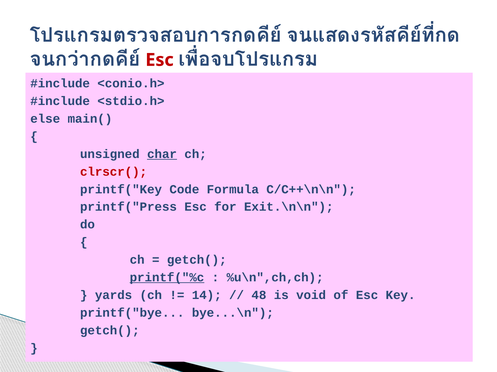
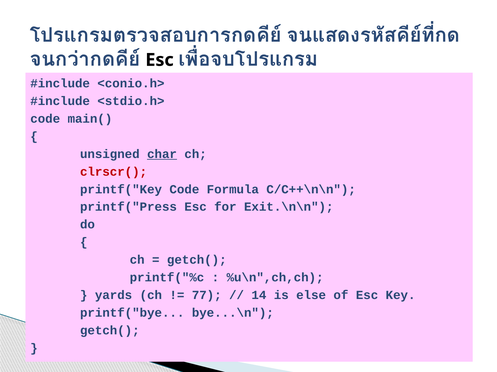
Esc colour: red -> black (160, 60)
else: else -> code (45, 119)
printf("%c underline: present -> none (167, 278)
14: 14 -> 77 (207, 296)
48: 48 -> 14 (259, 296)
void: void -> else (311, 296)
